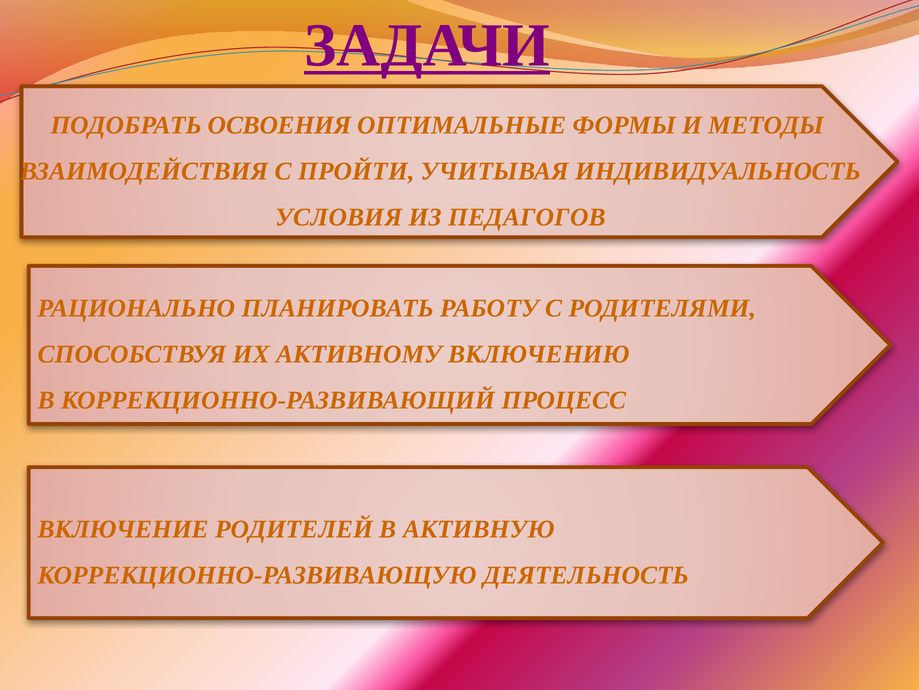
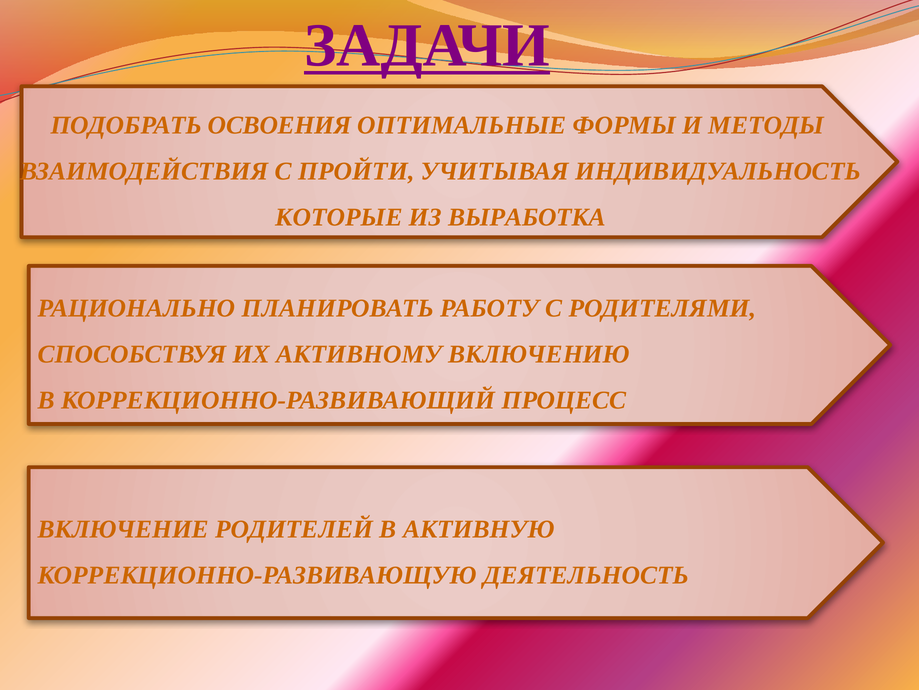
УСЛОВИЯ: УСЛОВИЯ -> КОТОРЫЕ (339, 217)
ПЕДАГОГОВ: ПЕДАГОГОВ -> ВЫРАБОТКА (527, 217)
